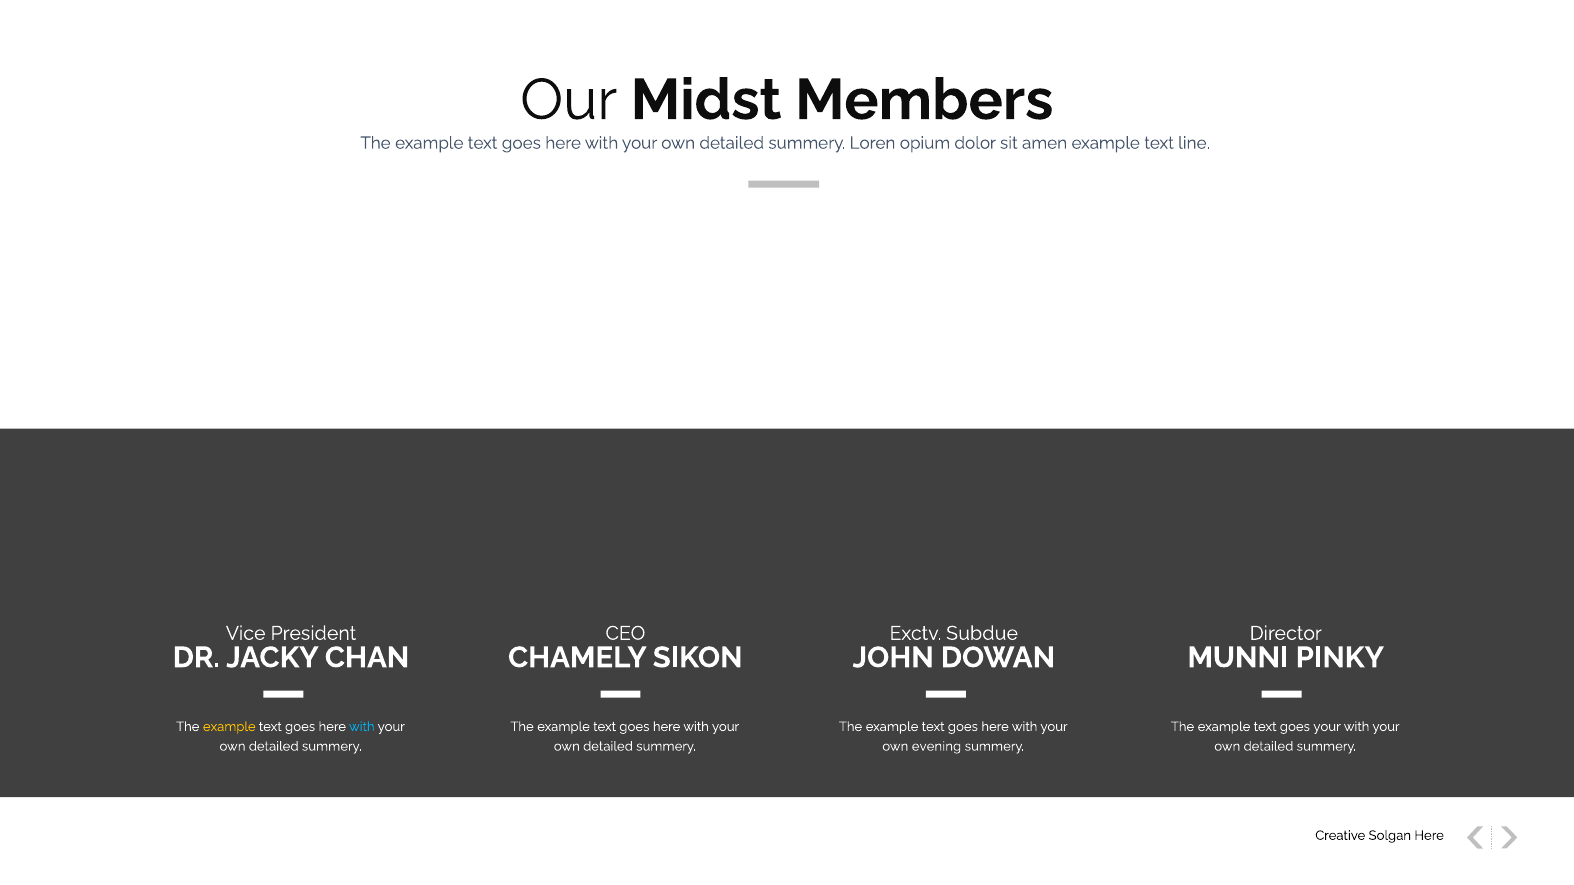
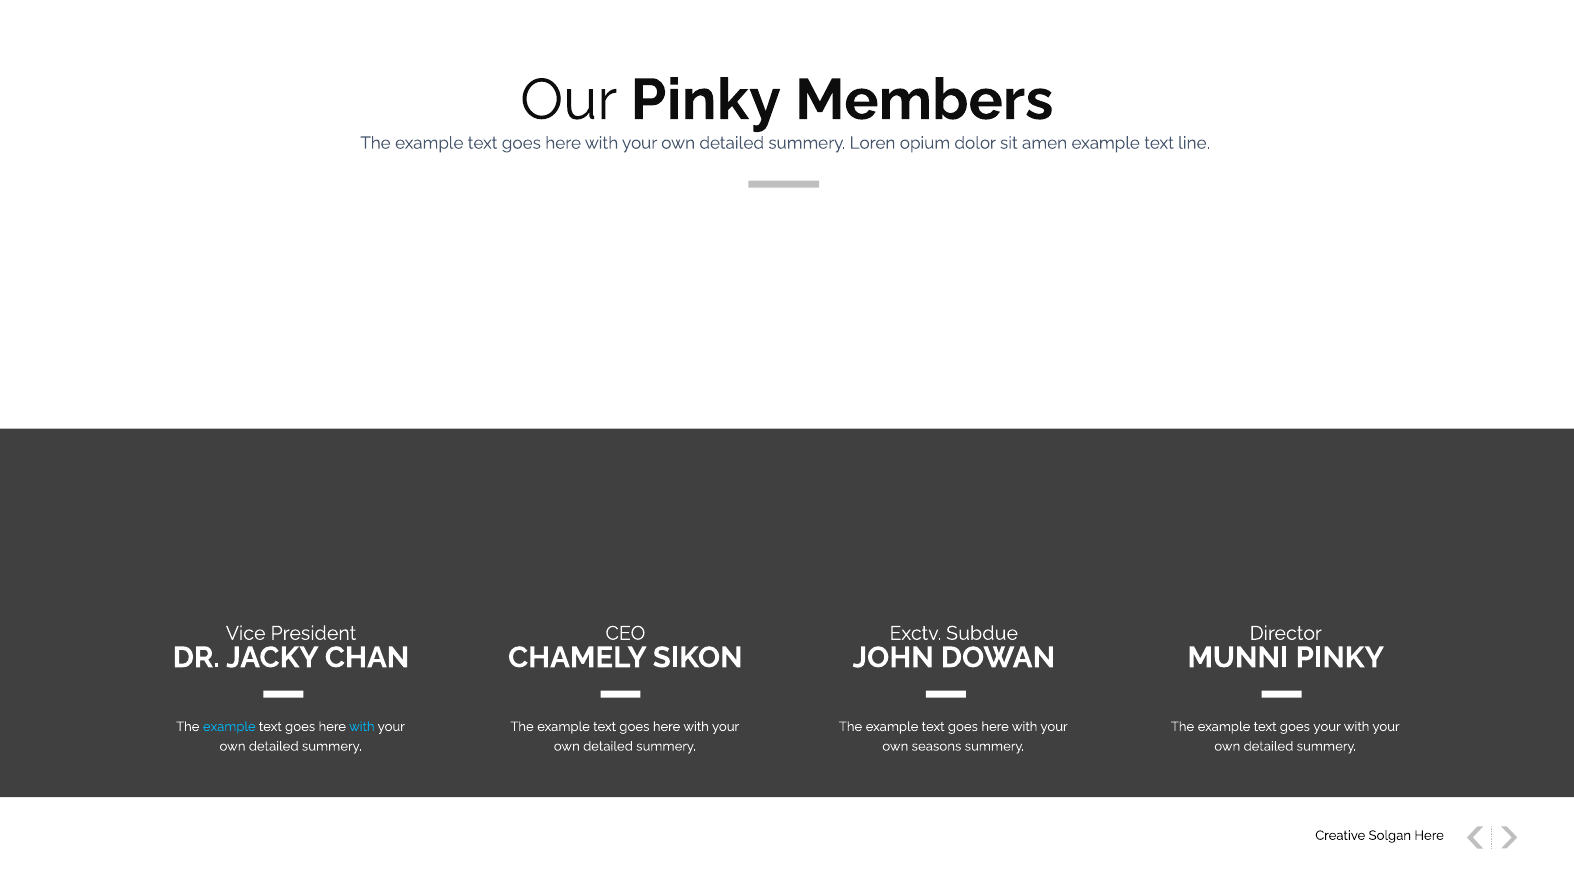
Our Midst: Midst -> Pinky (706, 100)
example colour: yellow -> light blue (229, 727)
evening: evening -> seasons (936, 747)
